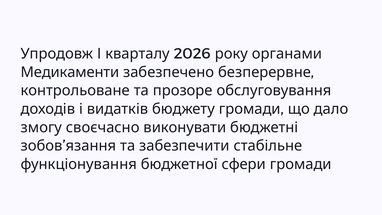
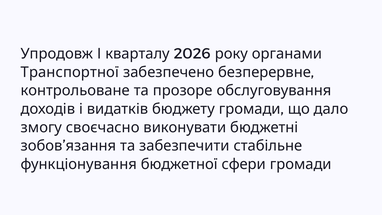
Медикаменти: Медикаменти -> Транспортної (70, 72)
